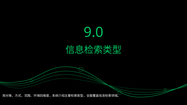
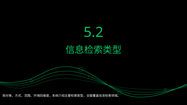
9.0: 9.0 -> 5.2 (93, 32)
